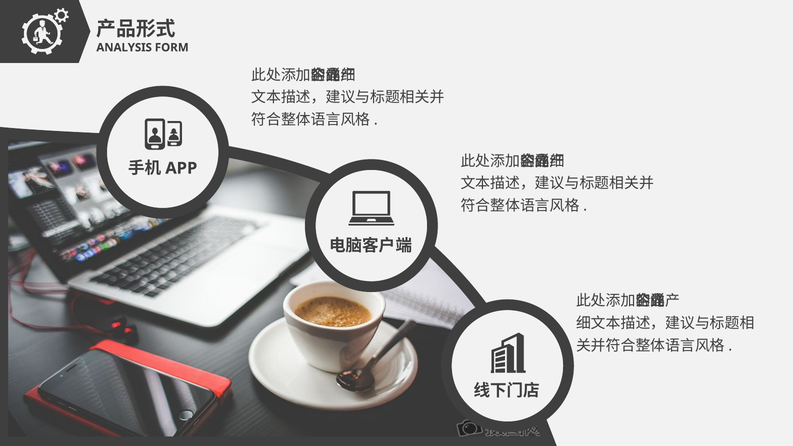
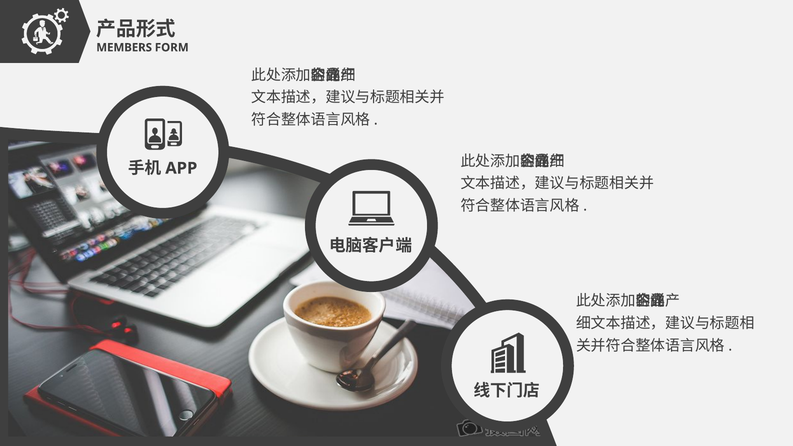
ANALYSIS: ANALYSIS -> MEMBERS (124, 48)
